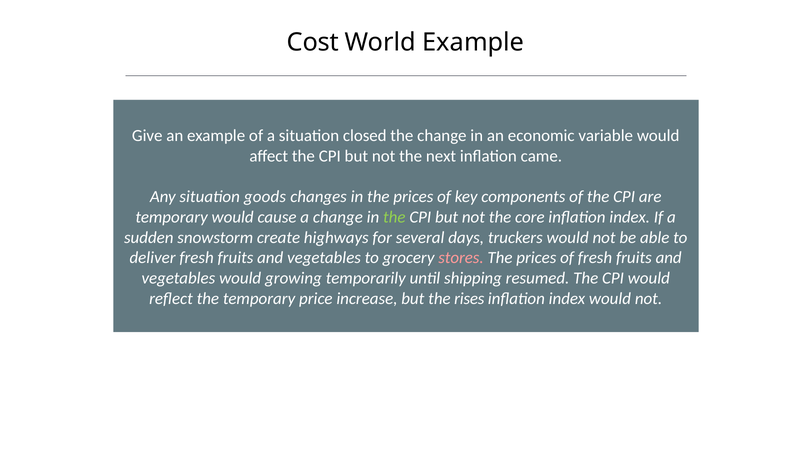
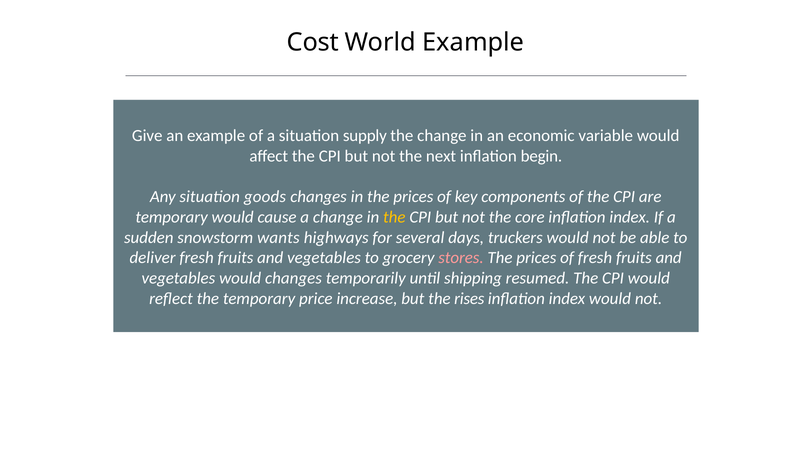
closed: closed -> supply (365, 136)
came: came -> begin (541, 156)
the colour: light green -> yellow (394, 217)
create: create -> wants (278, 237)
would growing: growing -> changes (293, 278)
